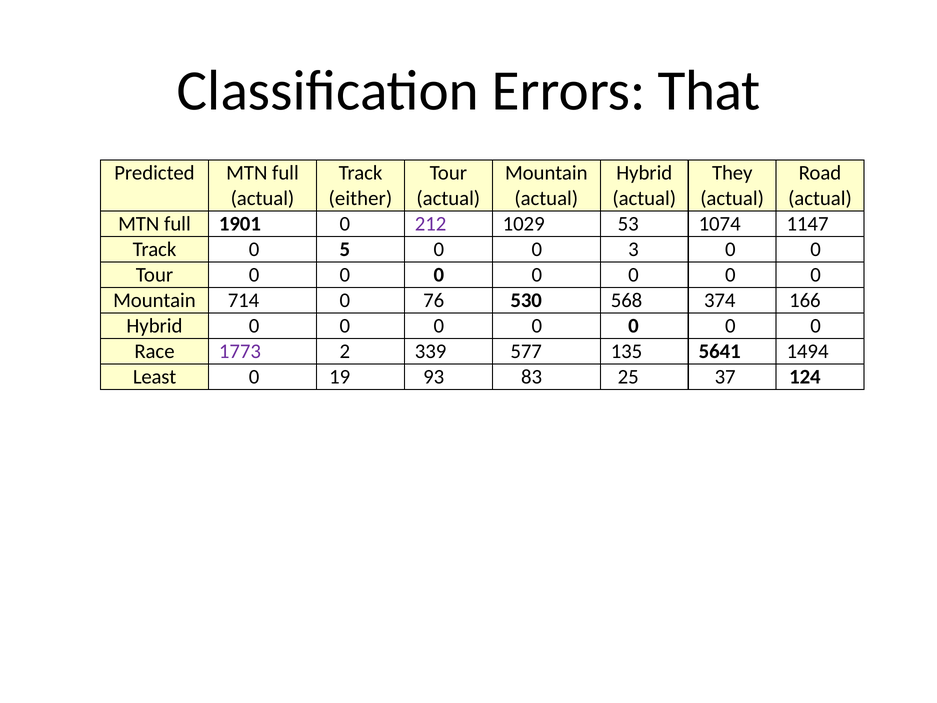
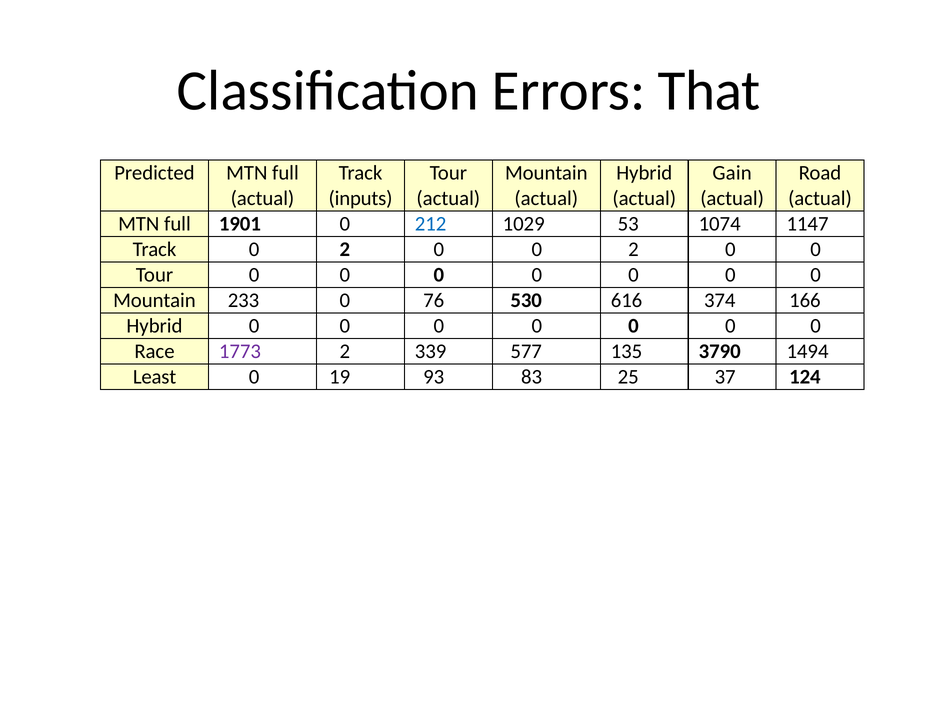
They: They -> Gain (732, 173)
either: either -> inputs (361, 198)
212 colour: purple -> blue (431, 224)
Track 0 5: 5 -> 2 (345, 249)
0 0 3: 3 -> 2 (633, 249)
714: 714 -> 233 (243, 300)
568: 568 -> 616 (627, 300)
5641: 5641 -> 3790 (720, 351)
